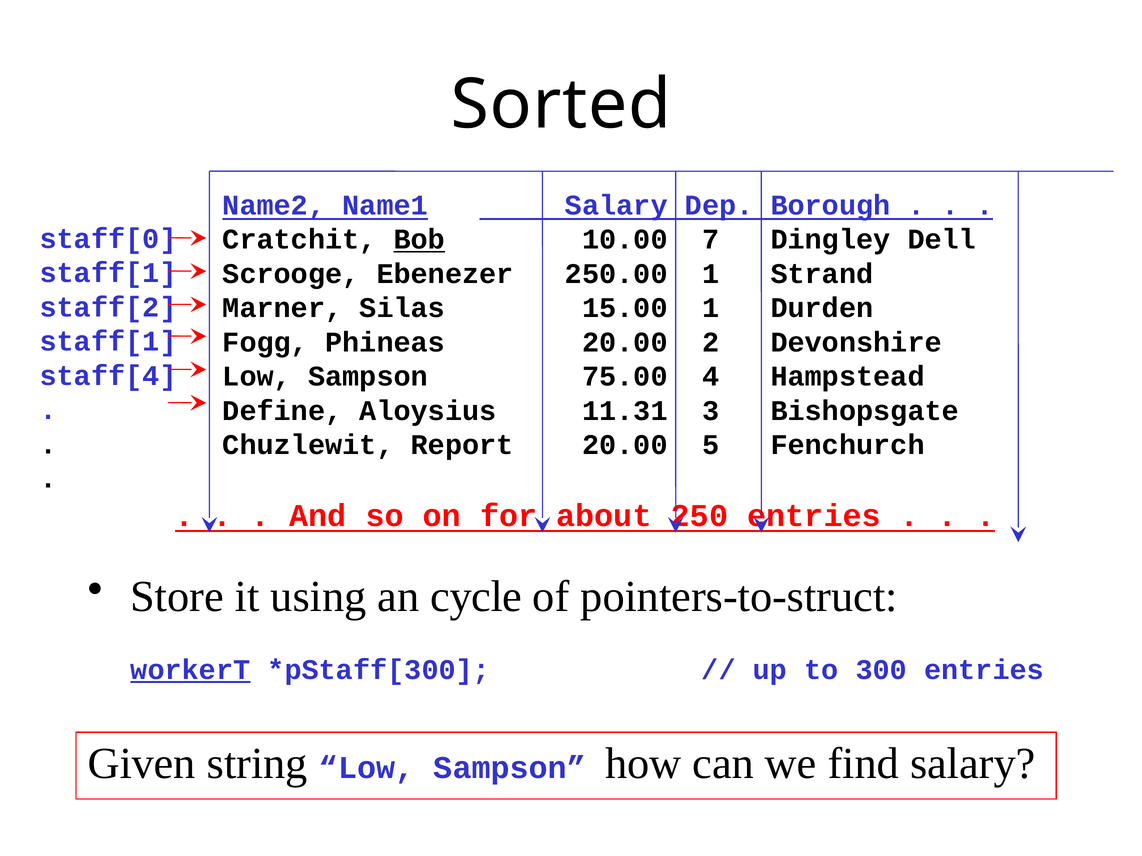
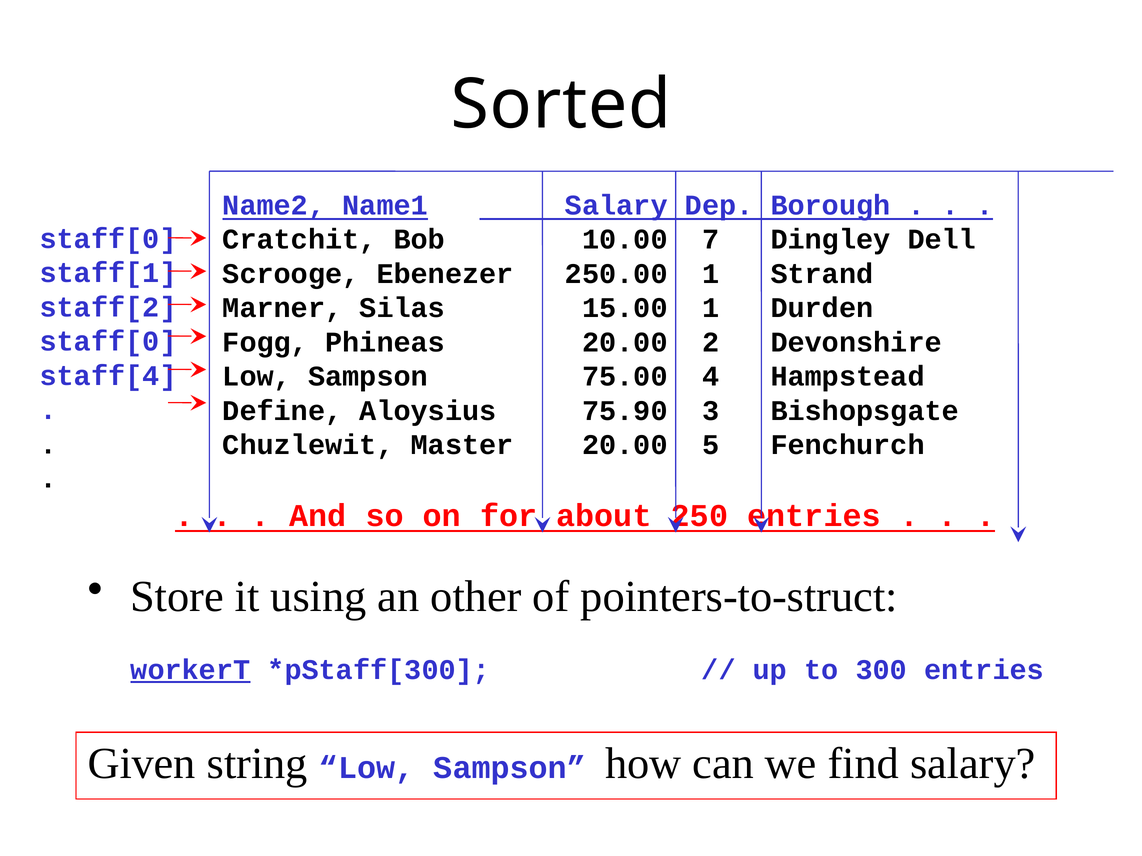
Bob underline: present -> none (419, 240)
staff[1: staff[1 -> staff[0 (108, 342)
11.31: 11.31 -> 75.90 (625, 411)
Report: Report -> Master (462, 445)
cycle: cycle -> other (476, 597)
